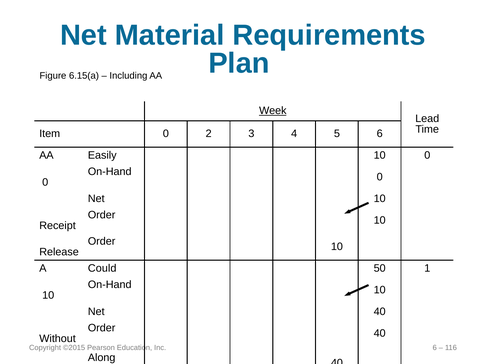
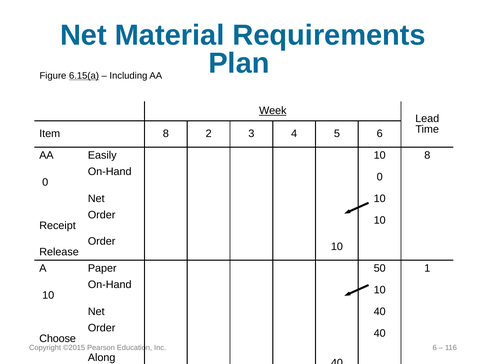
6.15(a underline: none -> present (84, 76)
Item 0: 0 -> 8 (166, 134)
10 0: 0 -> 8 (427, 156)
Could: Could -> Paper (102, 269)
Without: Without -> Choose (58, 339)
